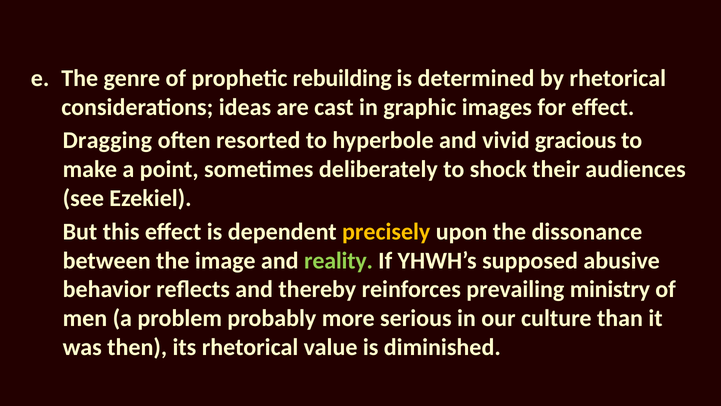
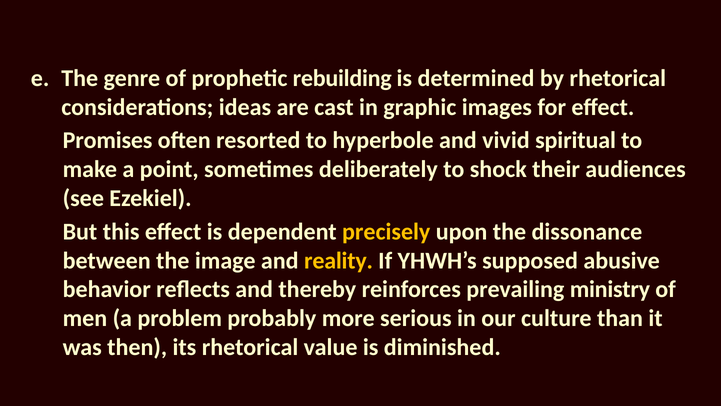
Dragging: Dragging -> Promises (108, 140)
gracious: gracious -> spiritual (576, 140)
reality colour: light green -> yellow (339, 260)
